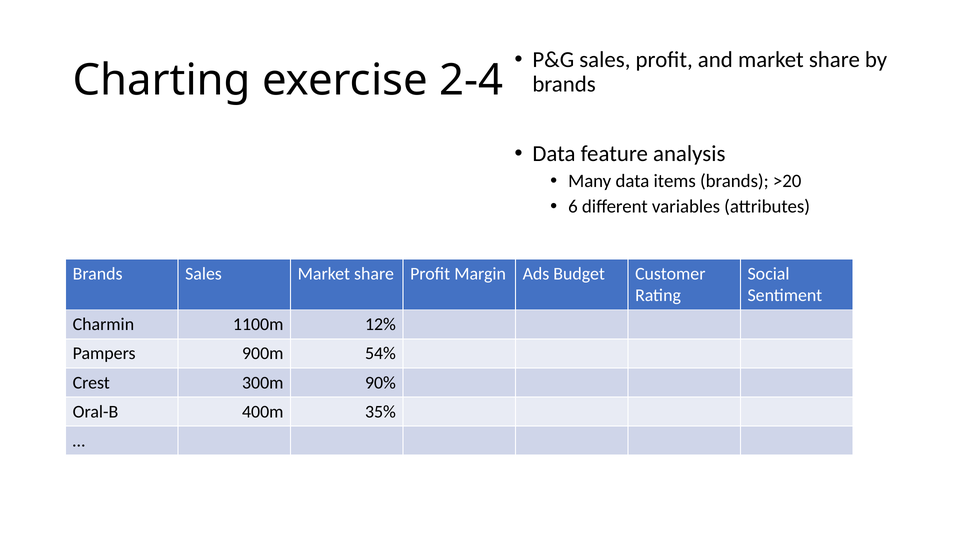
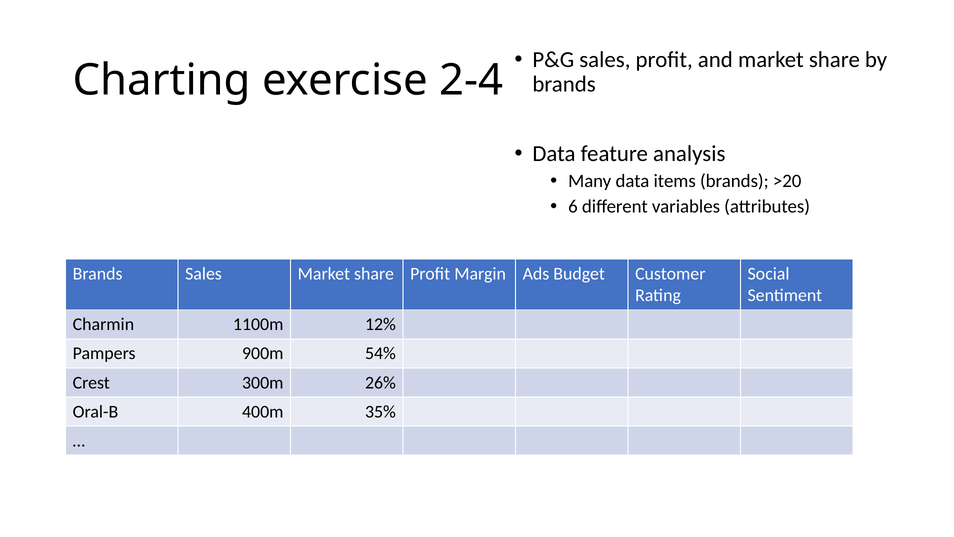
90%: 90% -> 26% (380, 382)
